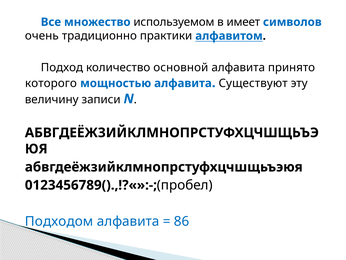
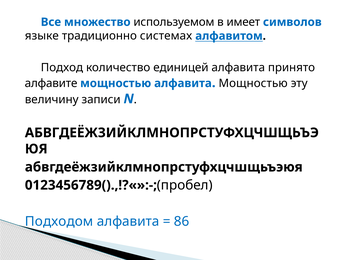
очень: очень -> языке (42, 36)
практики: практики -> системах (166, 36)
основной: основной -> единицей (181, 67)
которого: которого -> алфавите (51, 83)
алфавита Существуют: Существуют -> Мощностью (253, 83)
